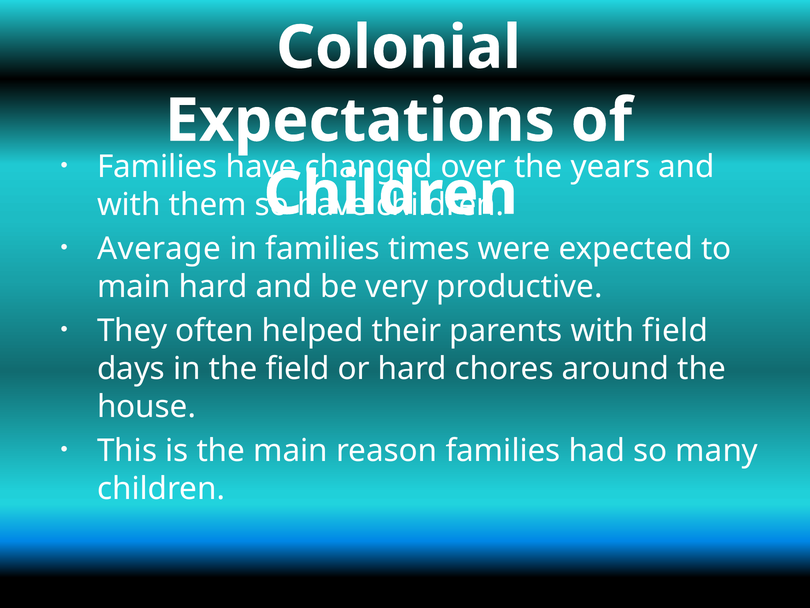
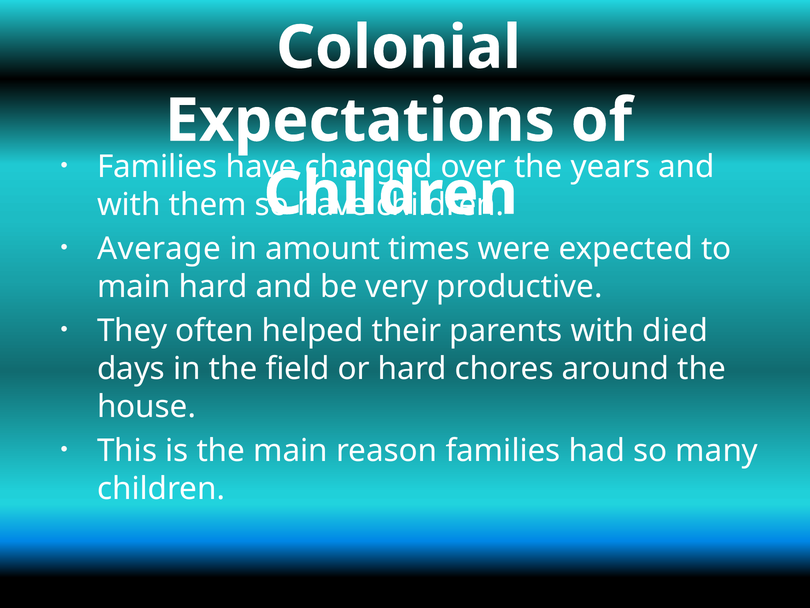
in families: families -> amount (323, 249)
with field: field -> died (675, 331)
